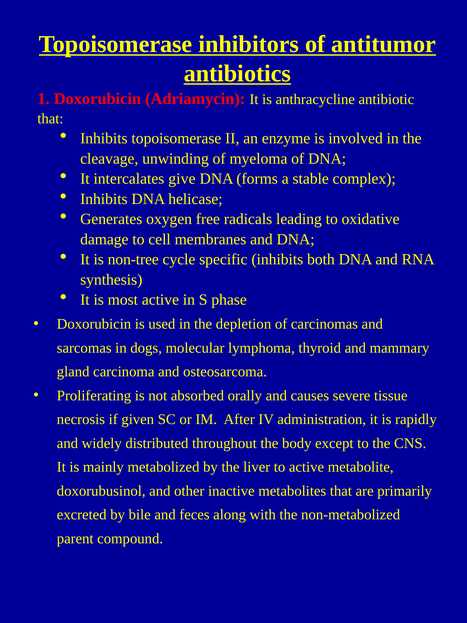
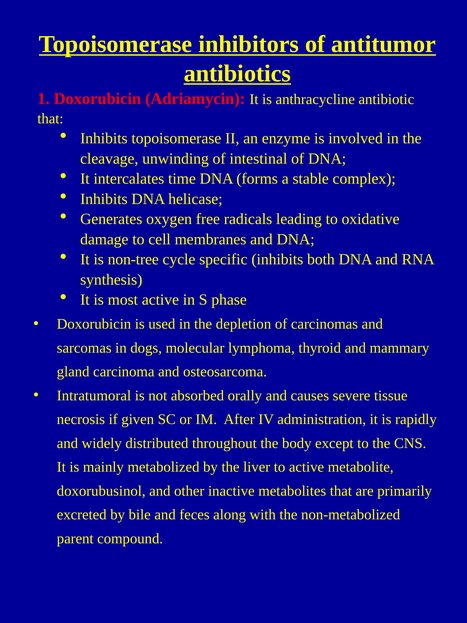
myeloma: myeloma -> intestinal (258, 159)
give: give -> time (182, 179)
Proliferating: Proliferating -> Intratumoral (94, 395)
